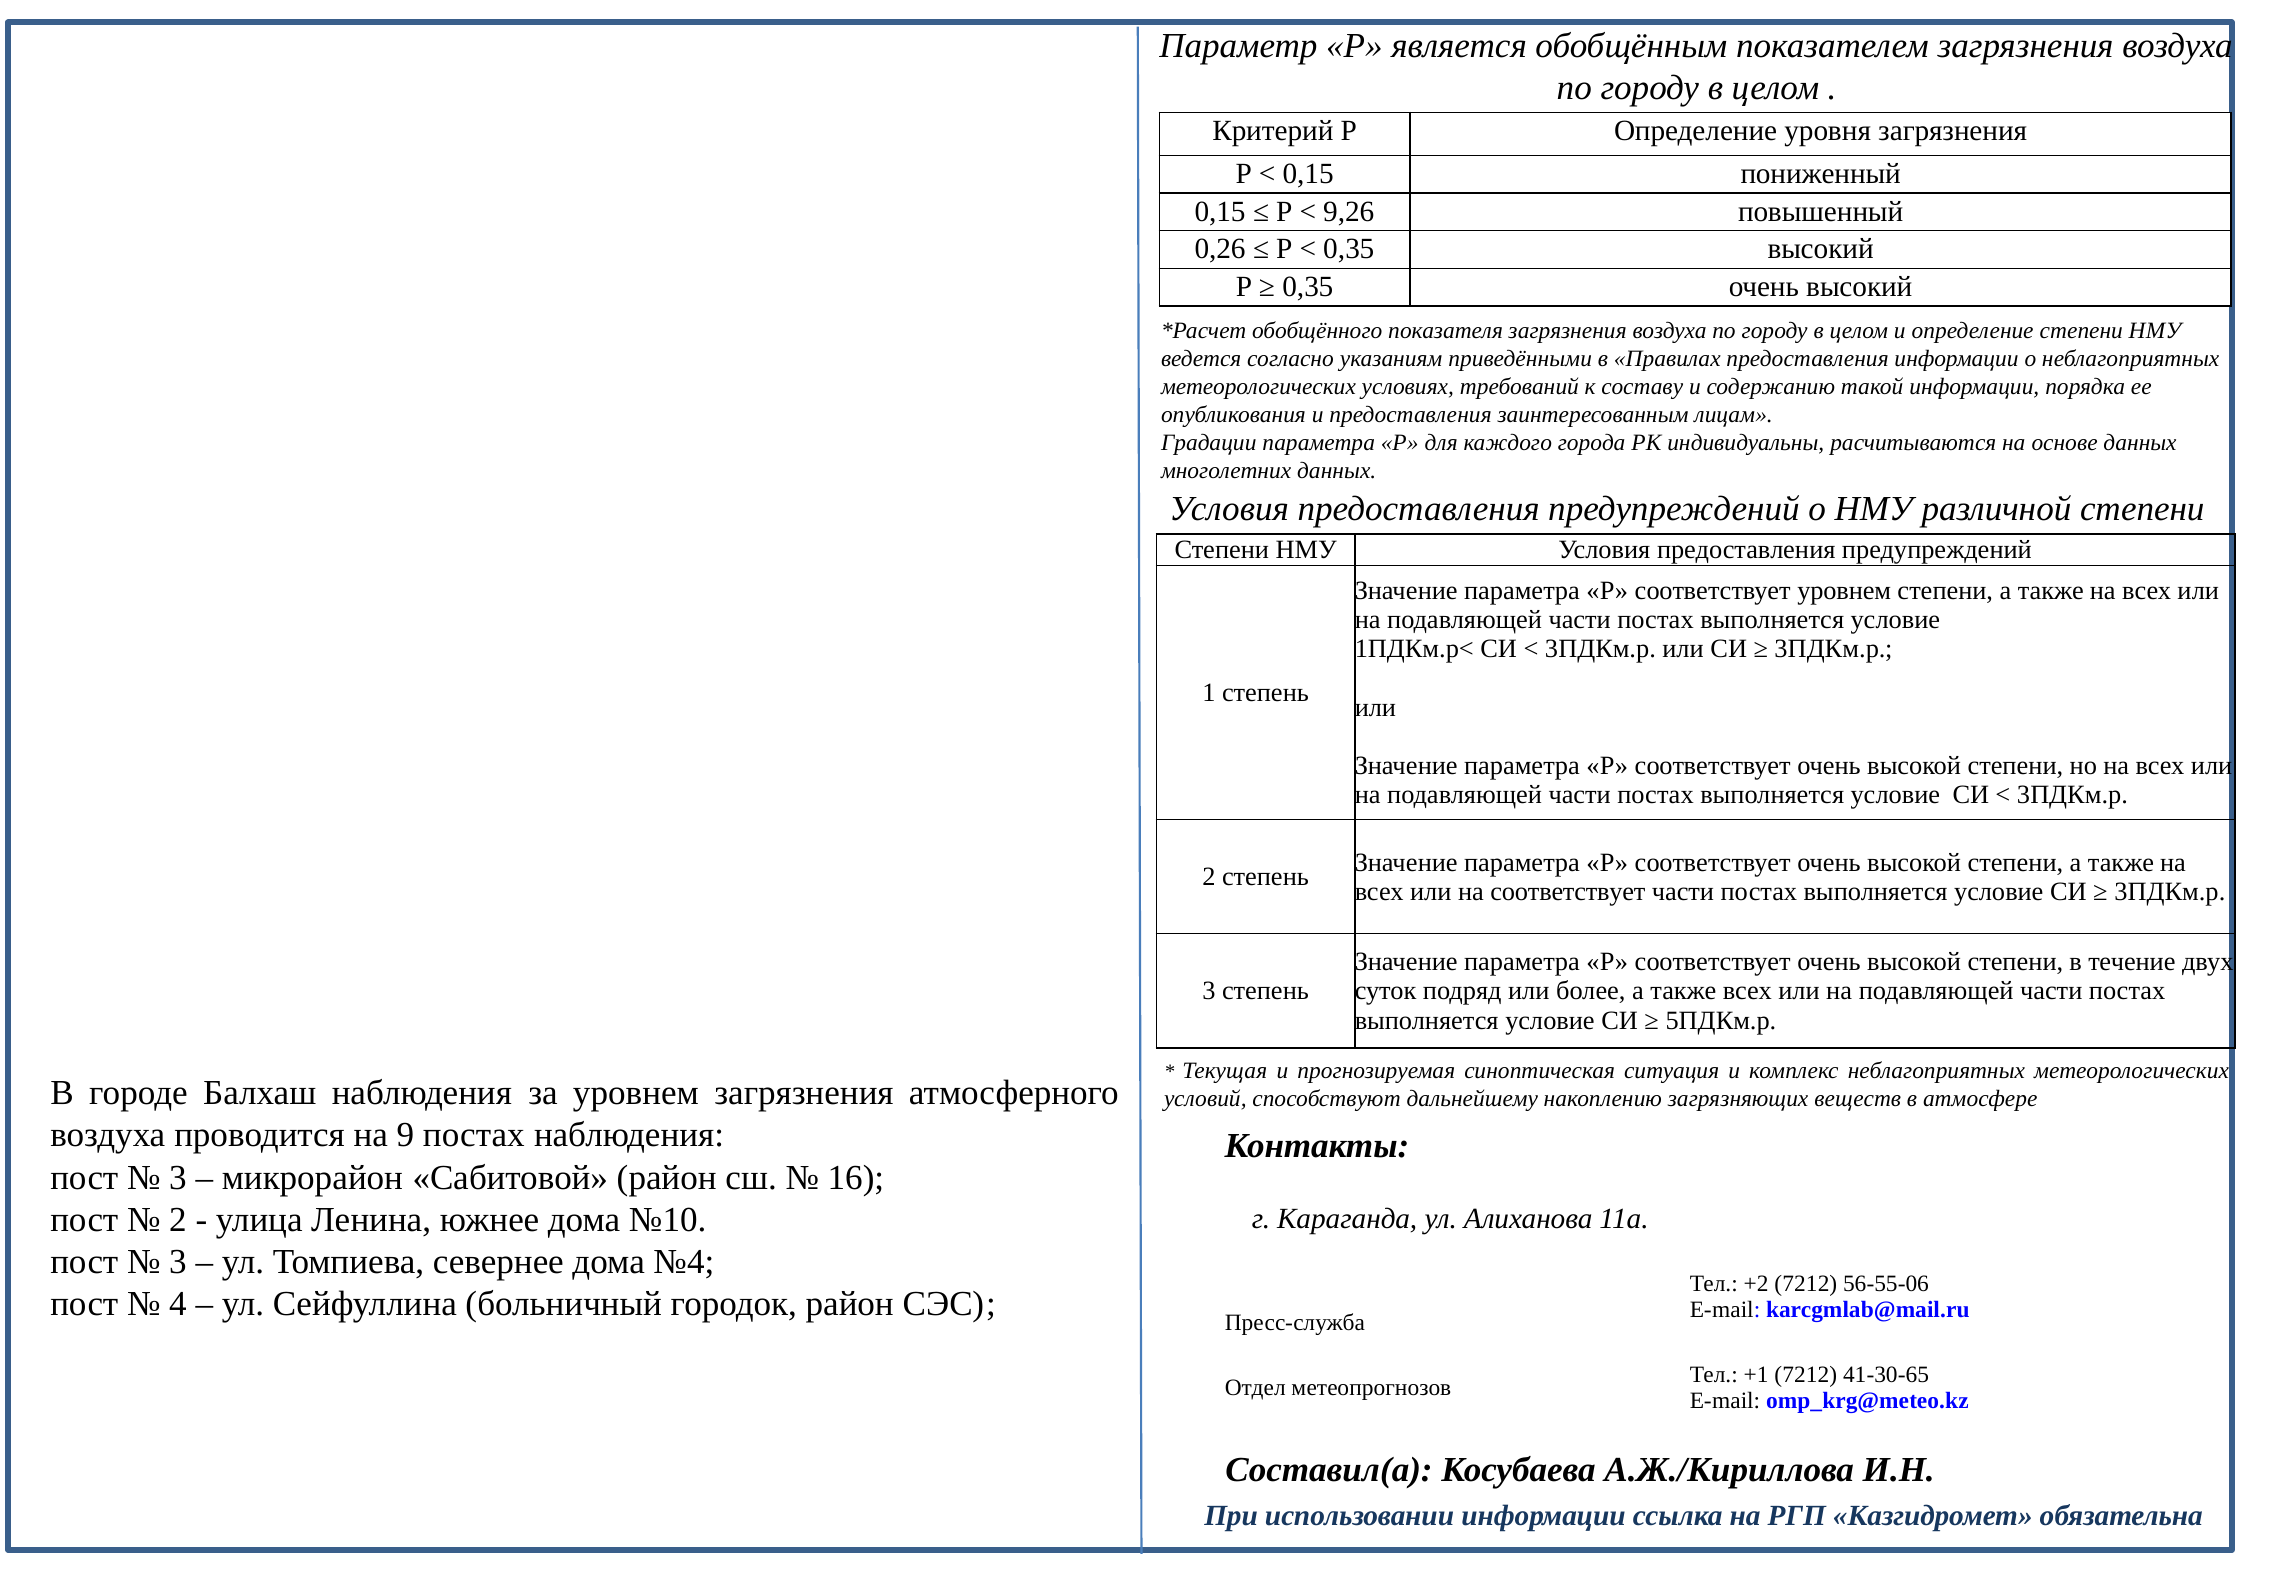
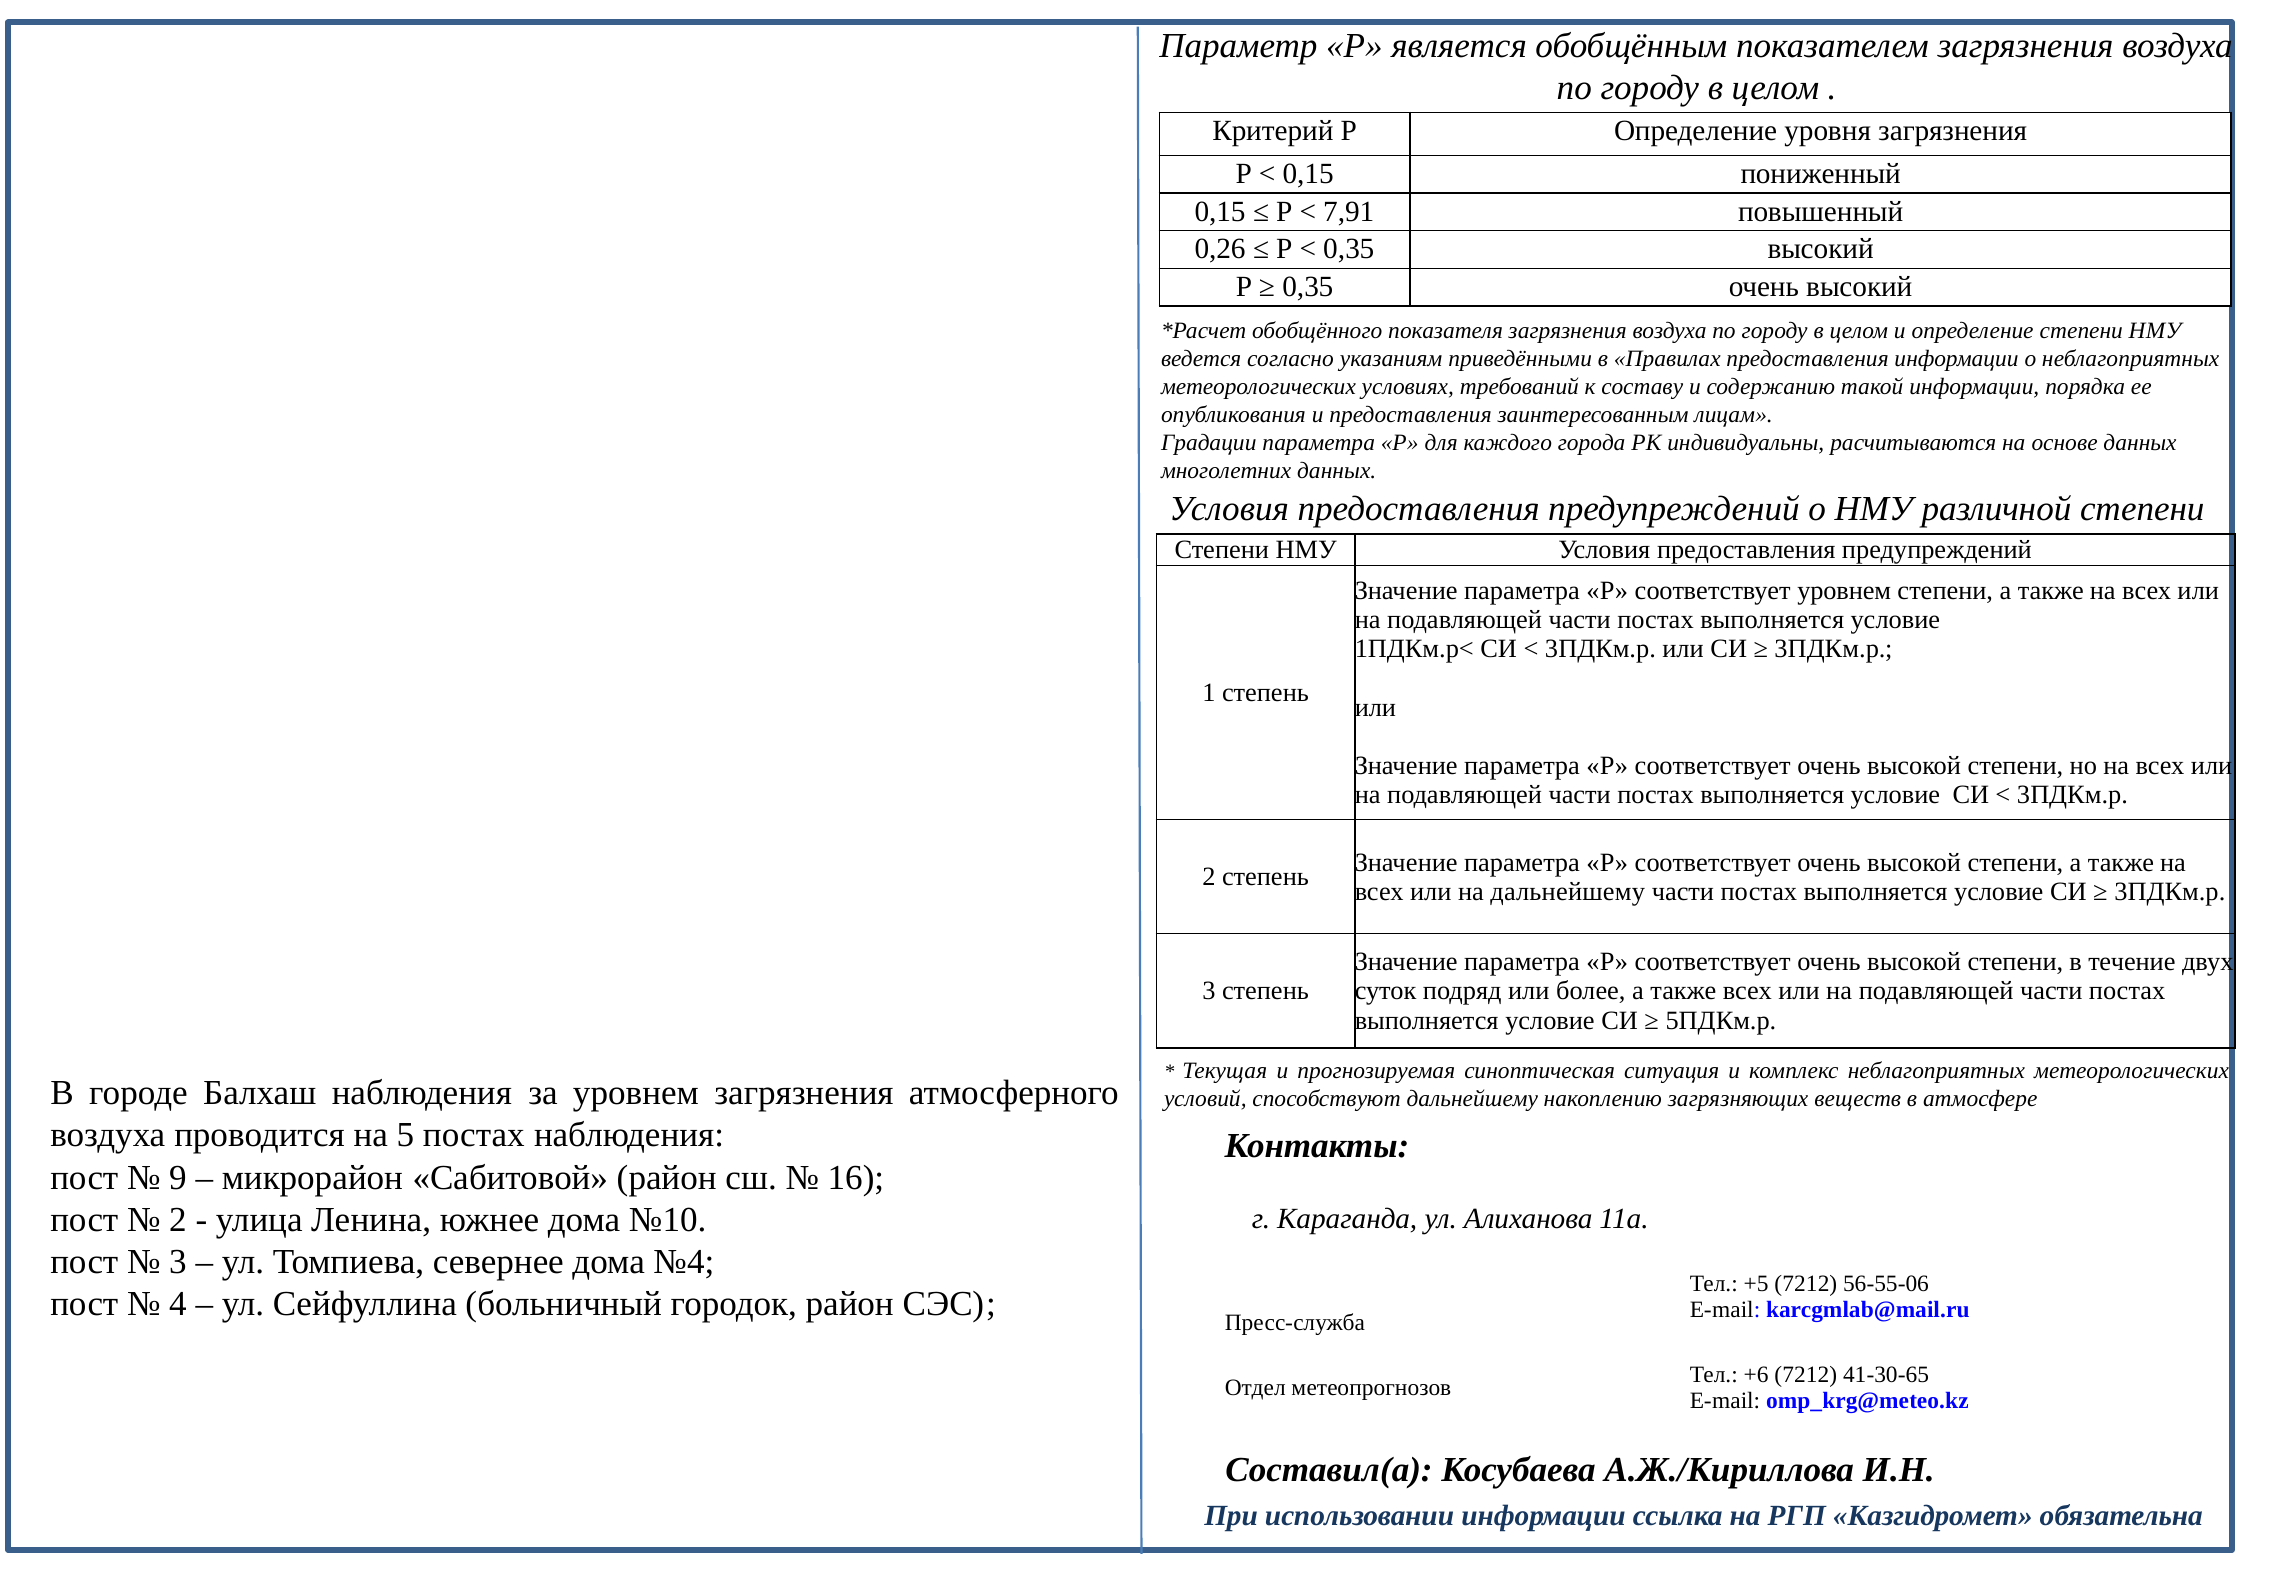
9,26: 9,26 -> 7,91 (1349, 212)
на соответствует: соответствует -> дальнейшему (1568, 891)
9: 9 -> 5 (405, 1135)
3: 3 -> 9 (178, 1177)
+2: +2 -> +5 (1756, 1283)
+1: +1 -> +6 (1756, 1375)
